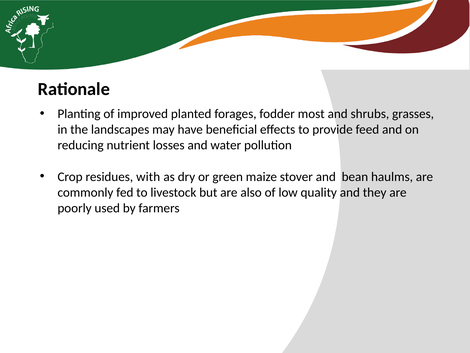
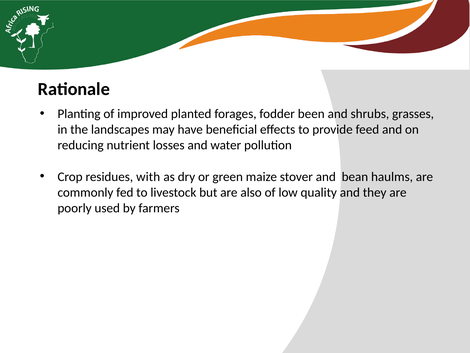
most: most -> been (311, 114)
